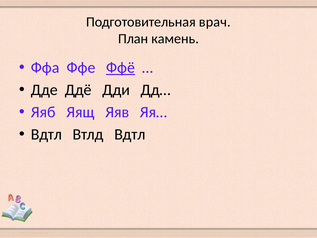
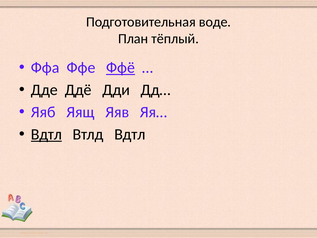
врач: врач -> воде (215, 22)
камень: камень -> тёплый (175, 39)
Вдтл underline: none -> present (46, 134)
